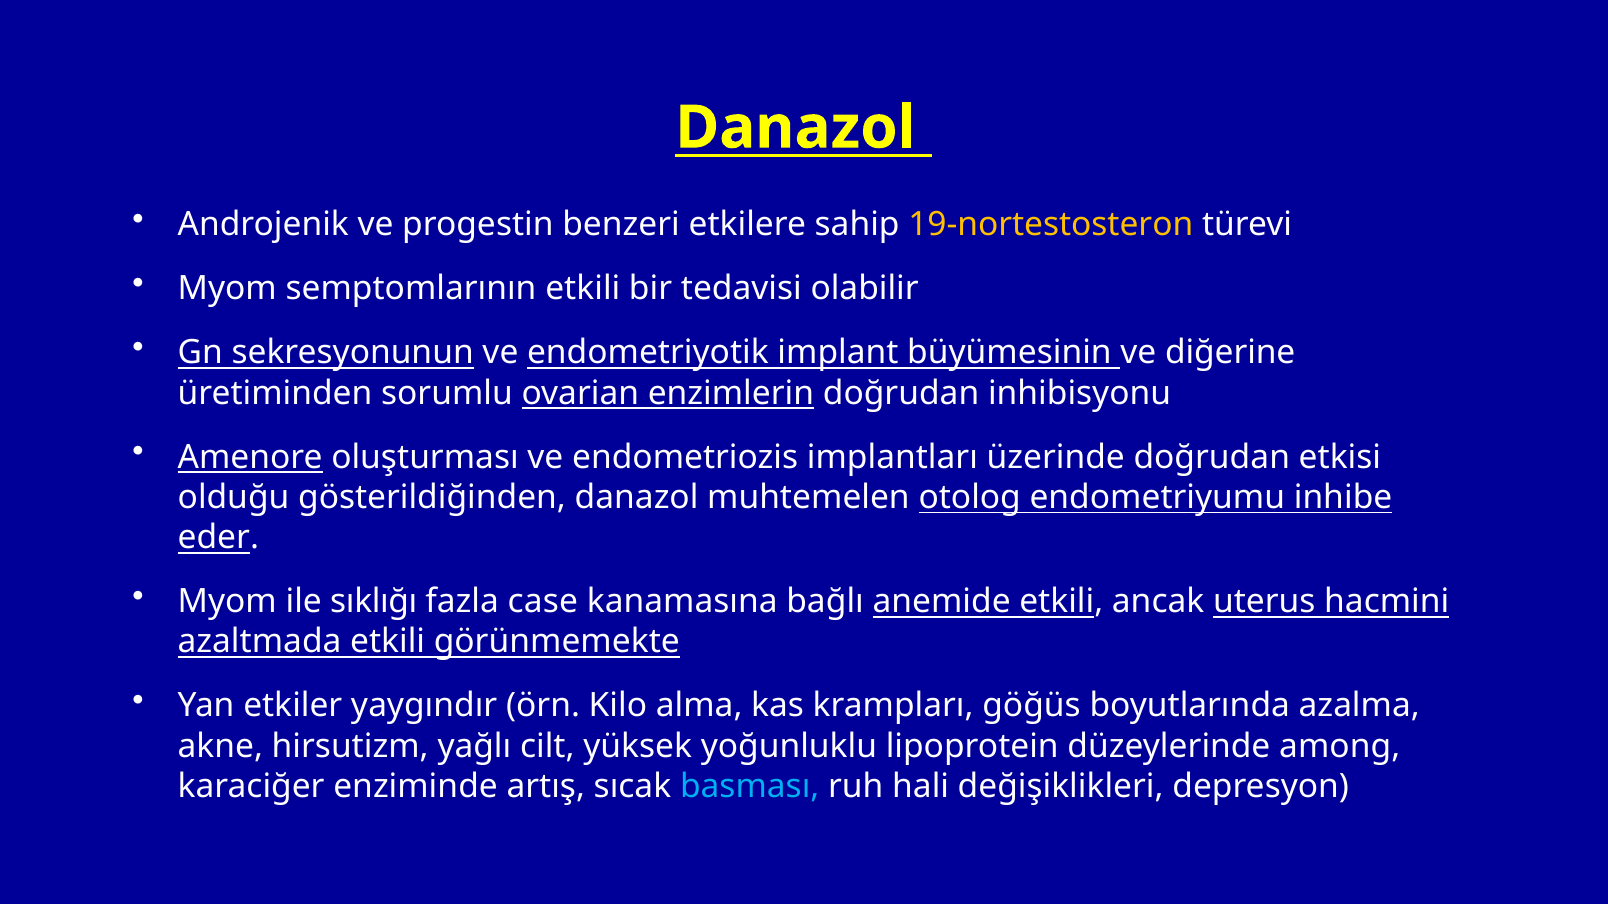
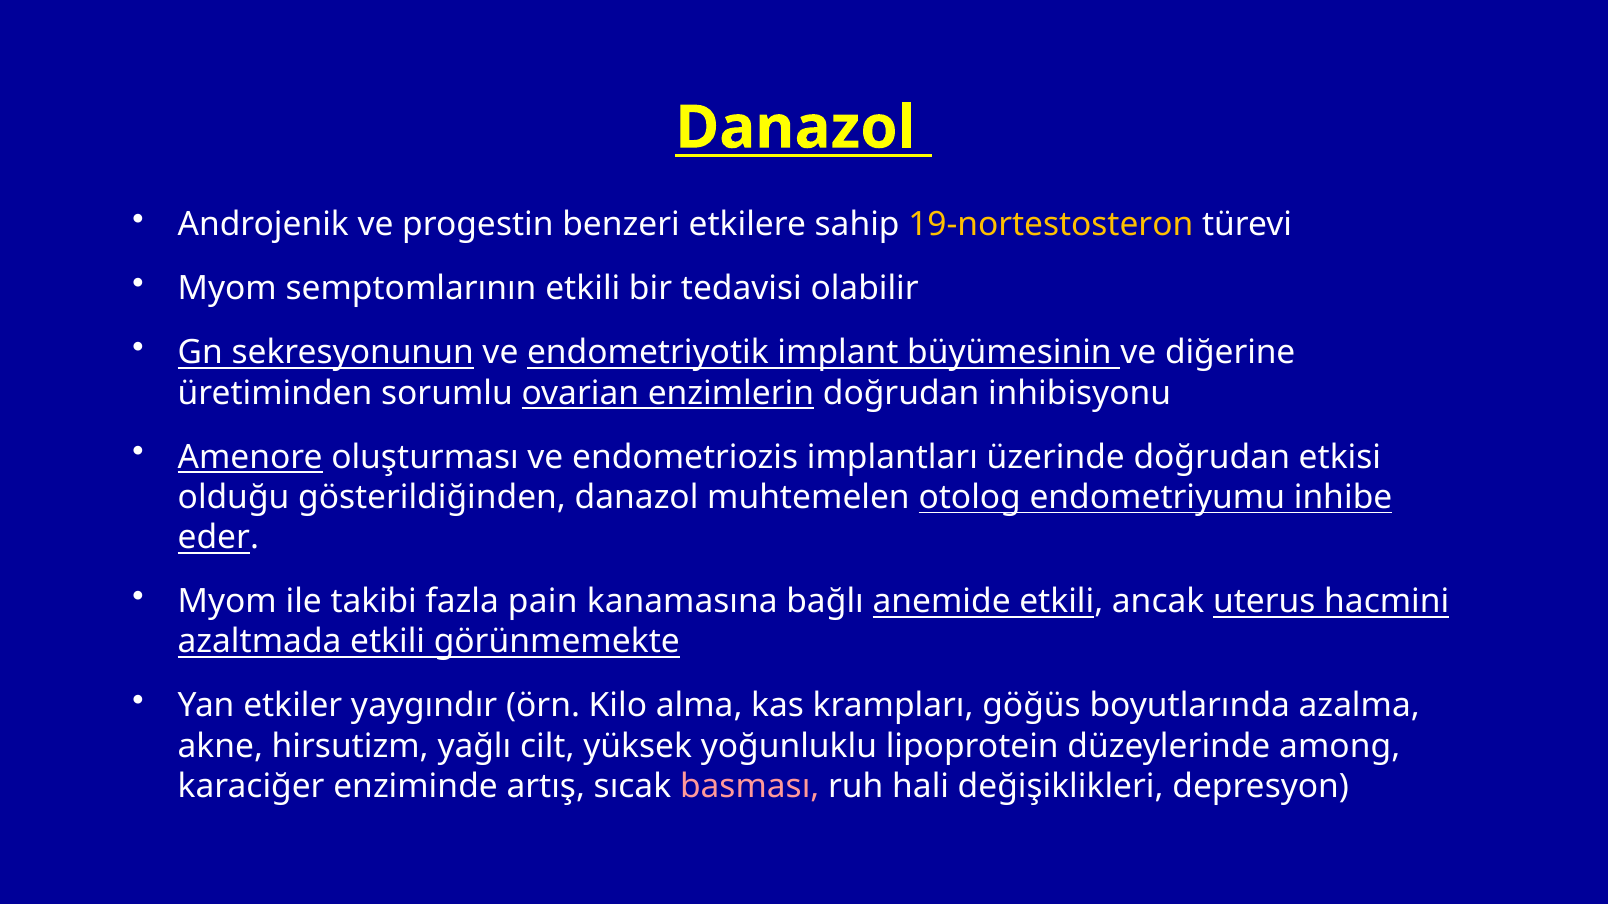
sıklığı: sıklığı -> takibi (374, 602)
case: case -> pain (543, 602)
basması colour: light blue -> pink (750, 787)
